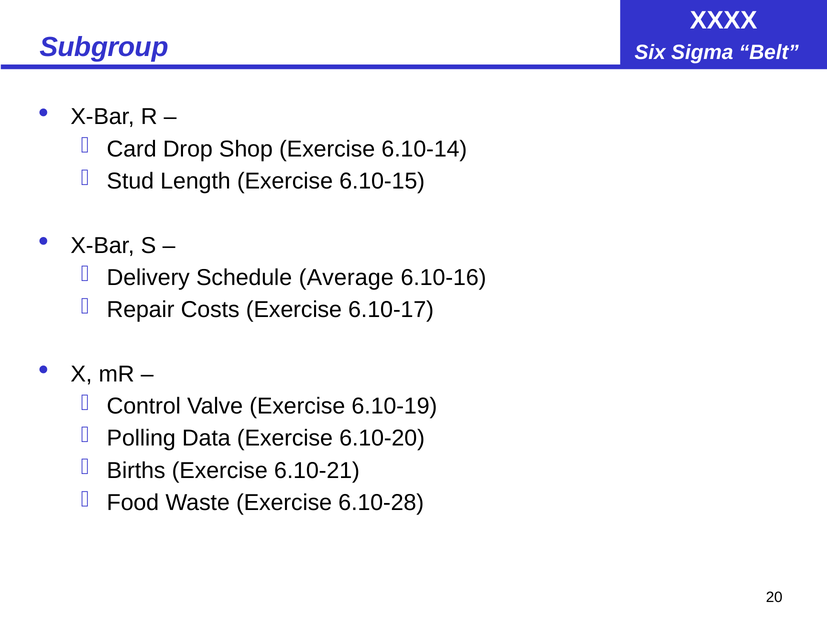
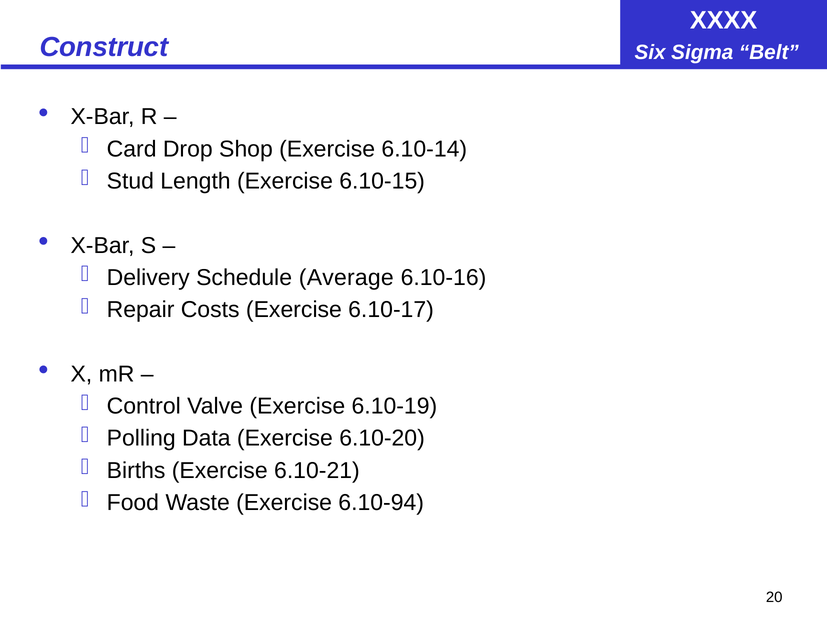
Subgroup: Subgroup -> Construct (104, 47)
6.10-28: 6.10-28 -> 6.10-94 (381, 503)
